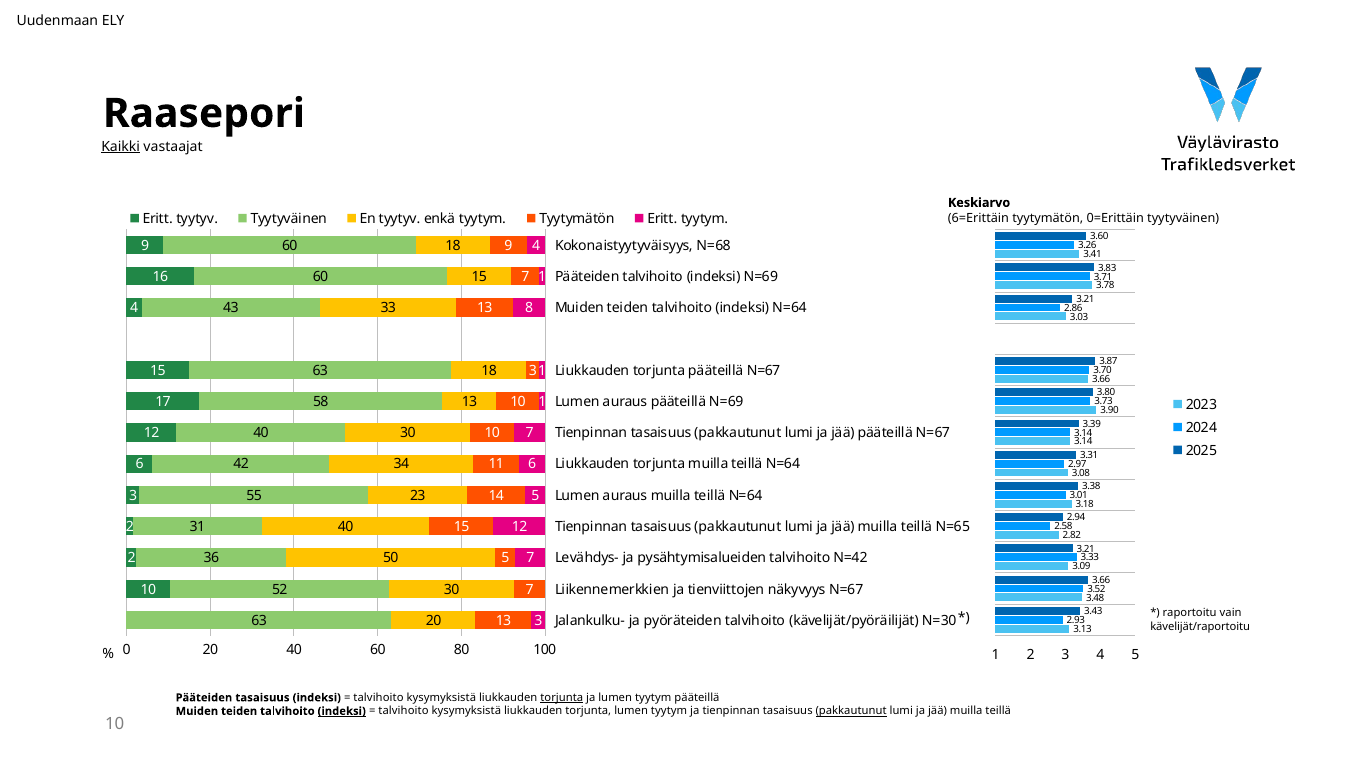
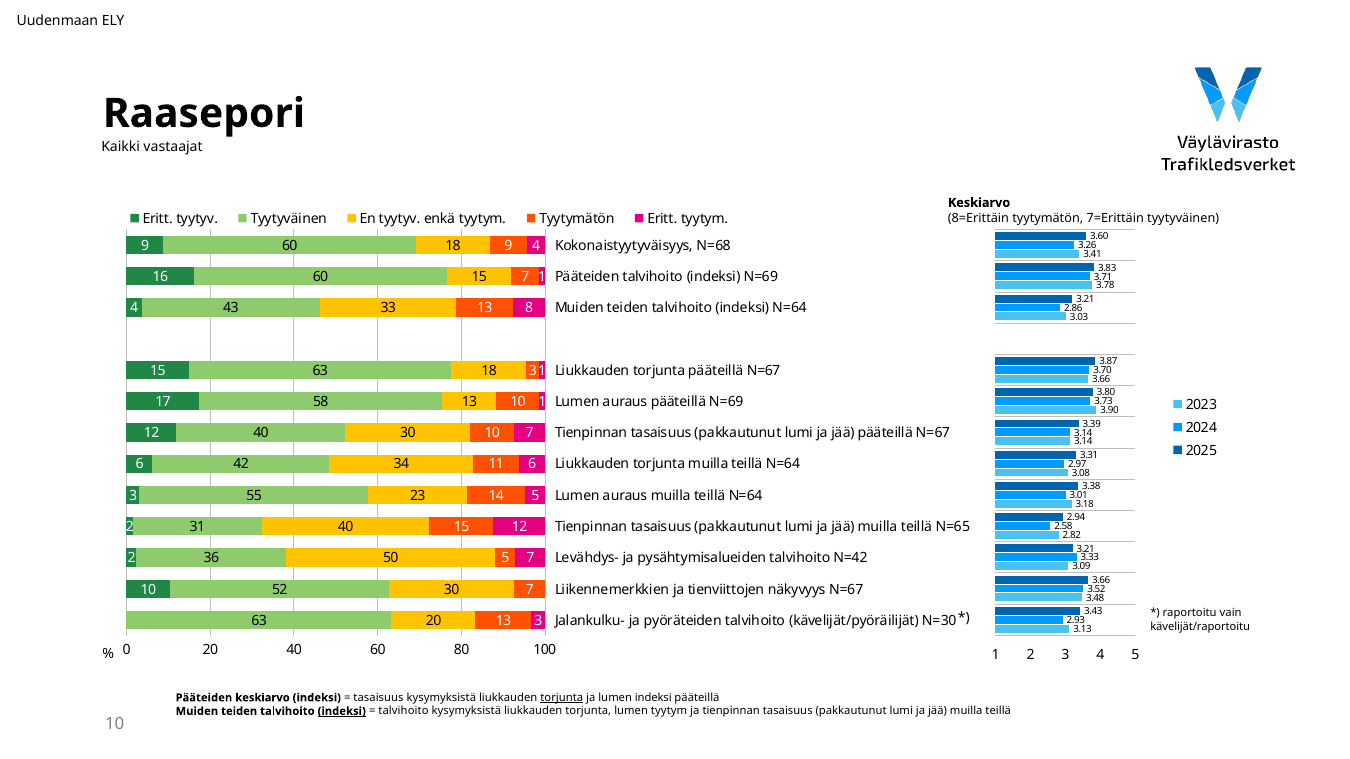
Kaikki underline: present -> none (121, 147)
6=Erittäin: 6=Erittäin -> 8=Erittäin (978, 218)
0=Erittäin: 0=Erittäin -> 7=Erittäin (1115, 218)
Pääteiden tasaisuus: tasaisuus -> keskiarvo (263, 698)
talvihoito: talvihoito -> tasaisuus (379, 698)
ja lumen tyytym: tyytym -> indeksi (653, 698)
pakkautunut underline: present -> none (851, 711)
